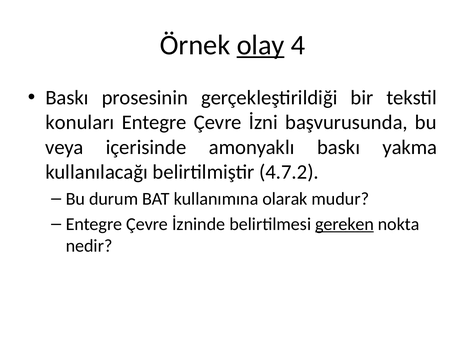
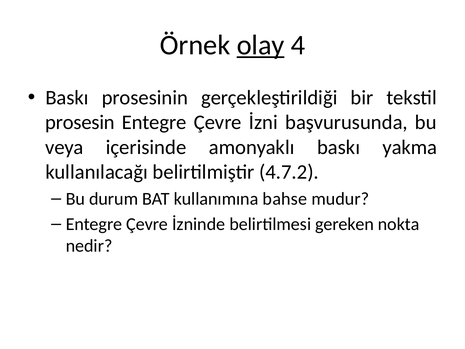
konuları: konuları -> prosesin (80, 122)
olarak: olarak -> bahse (285, 199)
gereken underline: present -> none (345, 224)
